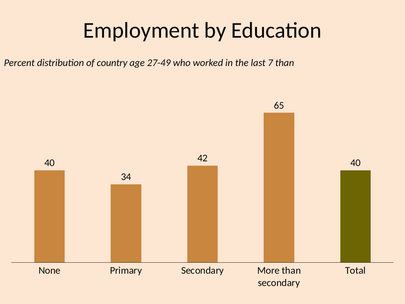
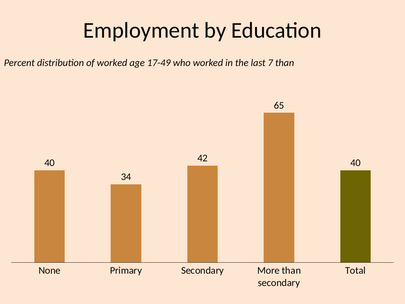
of country: country -> worked (112, 63)
27-49: 27-49 -> 17-49 (159, 63)
